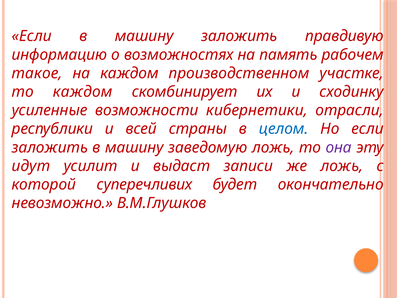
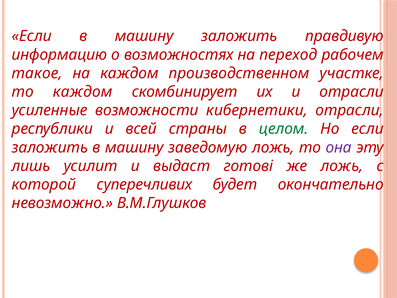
память: память -> переход (288, 55)
и сходинку: сходинку -> отрасли (352, 92)
целом colour: blue -> green (284, 129)
идут: идут -> лишь (31, 166)
записи: записи -> готові (248, 166)
